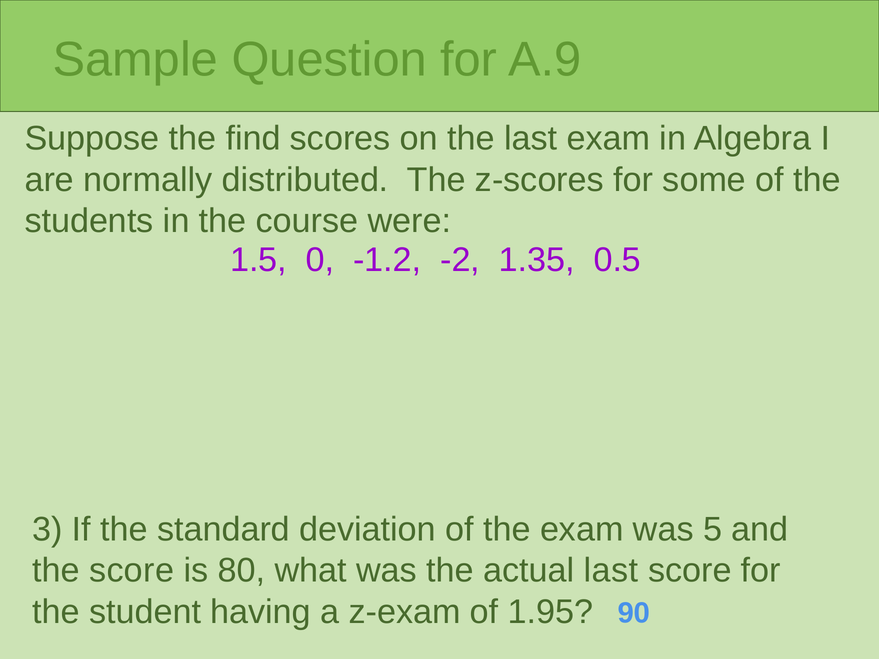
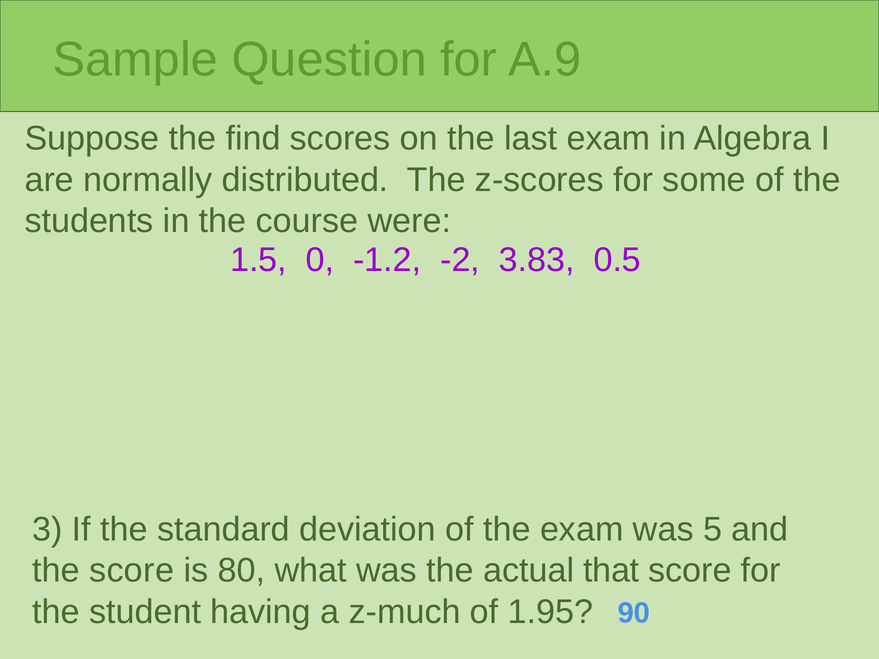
1.35: 1.35 -> 3.83 (537, 260)
actual last: last -> that (611, 571)
z-exam: z-exam -> z-much (405, 612)
